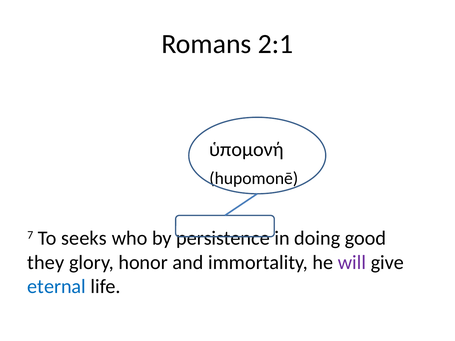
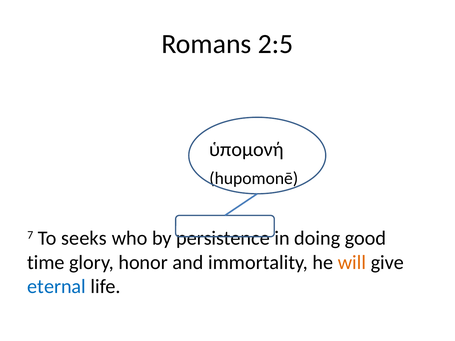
2:1: 2:1 -> 2:5 (276, 44)
they: they -> time (46, 263)
will colour: purple -> orange (352, 263)
